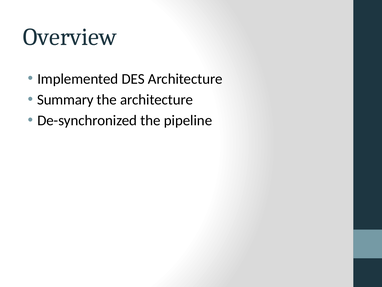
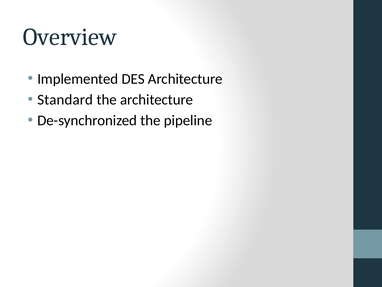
Summary: Summary -> Standard (65, 100)
